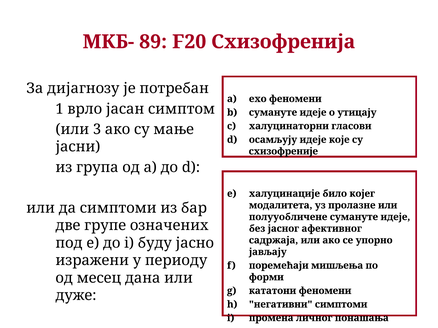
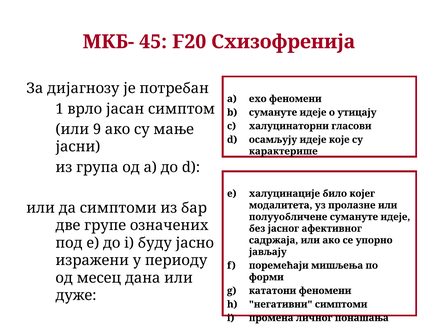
89: 89 -> 45 (153, 42)
3: 3 -> 9 (97, 129)
схизофреније: схизофреније -> карактерише (283, 152)
